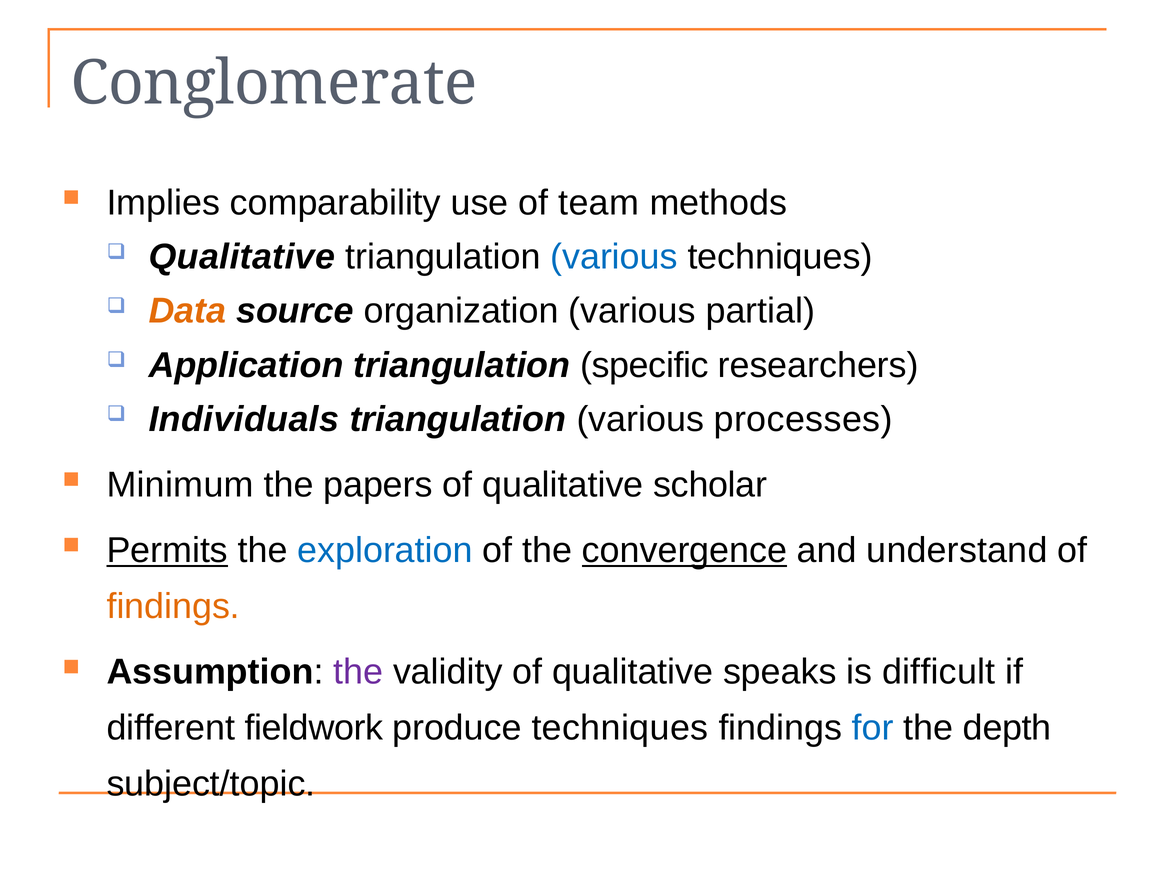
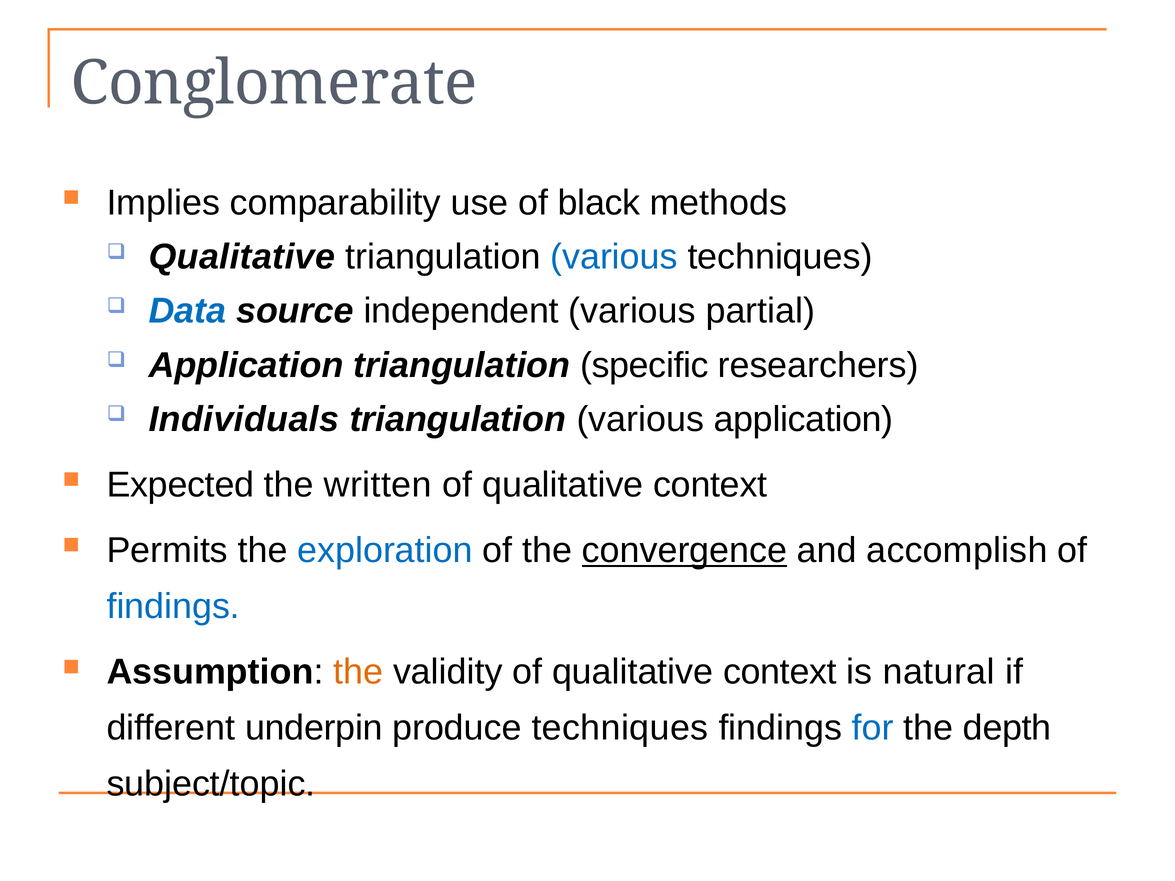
team: team -> black (599, 203)
Data colour: orange -> blue (187, 311)
organization: organization -> independent (461, 311)
various processes: processes -> application (804, 419)
Minimum: Minimum -> Expected (180, 485)
papers: papers -> written (378, 485)
scholar: scholar -> context (710, 485)
Permits underline: present -> none (167, 551)
understand: understand -> accomplish (957, 551)
findings colour: orange -> blue (173, 607)
the colour: purple -> orange (358, 672)
validity of qualitative speaks: speaks -> context (780, 672)
difficult: difficult -> natural (939, 672)
fieldwork: fieldwork -> underpin (314, 728)
